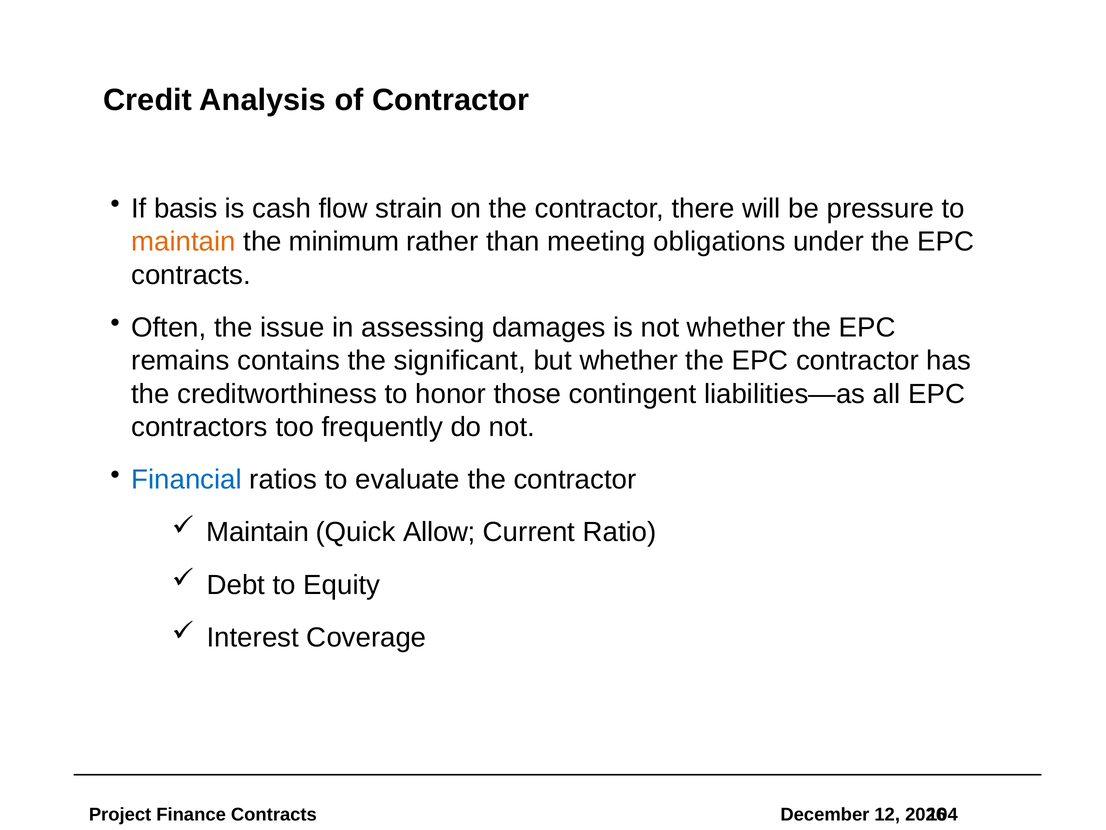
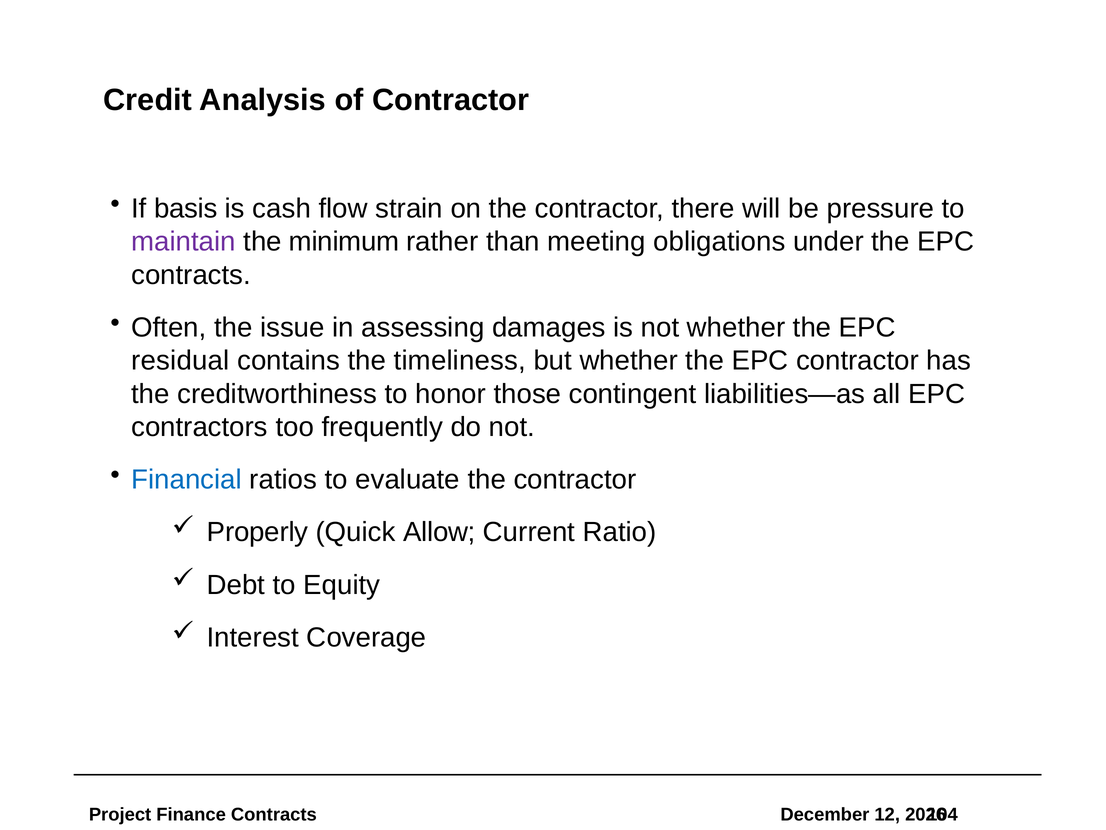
maintain colour: orange -> purple (184, 242)
remains: remains -> residual (180, 361)
significant: significant -> timeliness (460, 361)
Maintain: Maintain -> Properly (258, 532)
